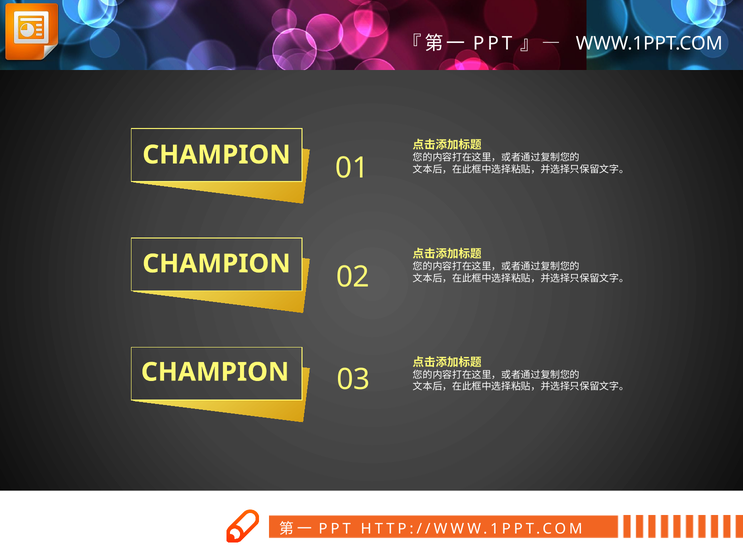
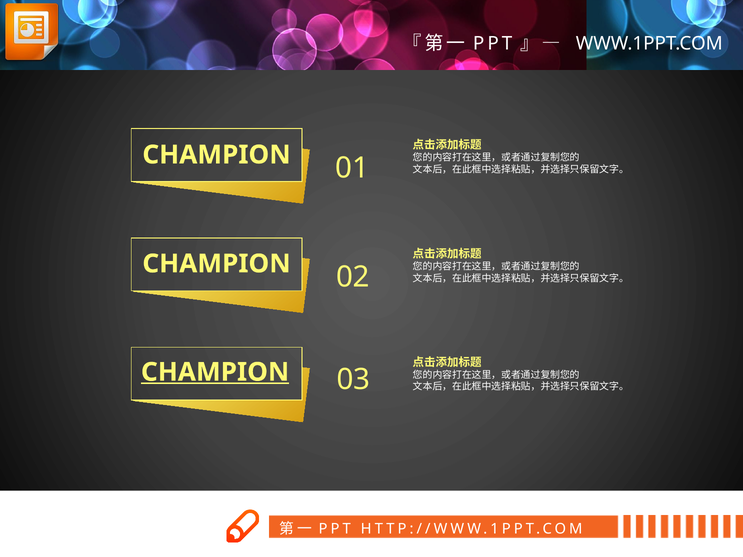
CHAMPION underline: none -> present (215, 372)
